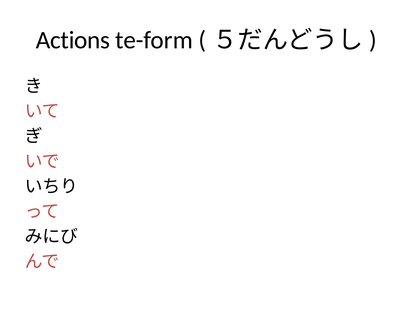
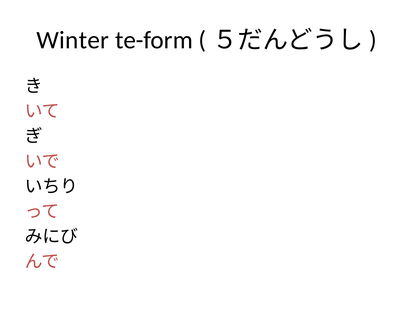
Actions: Actions -> Winter (73, 40)
